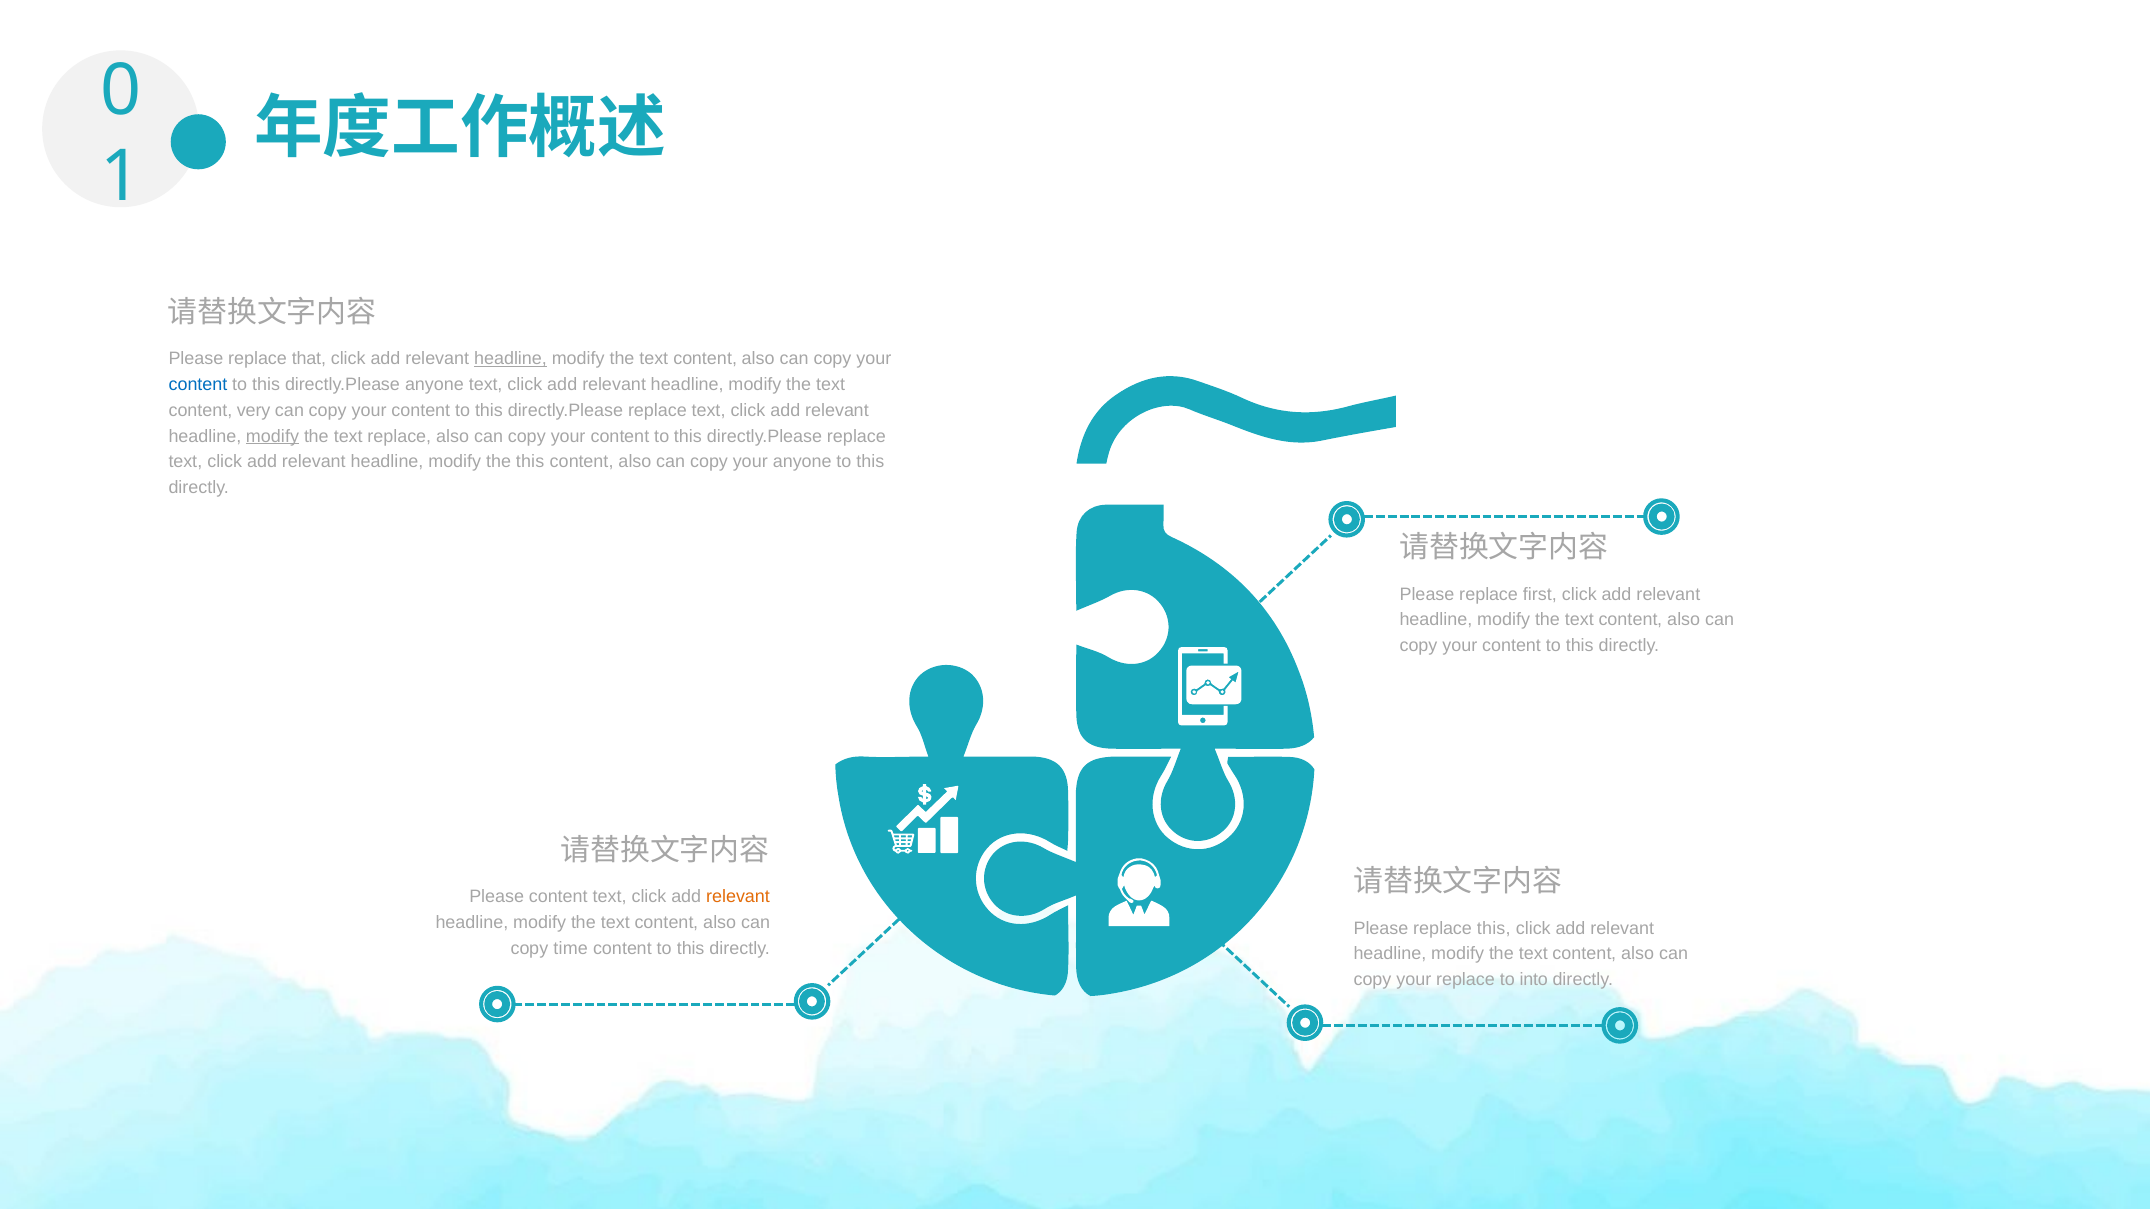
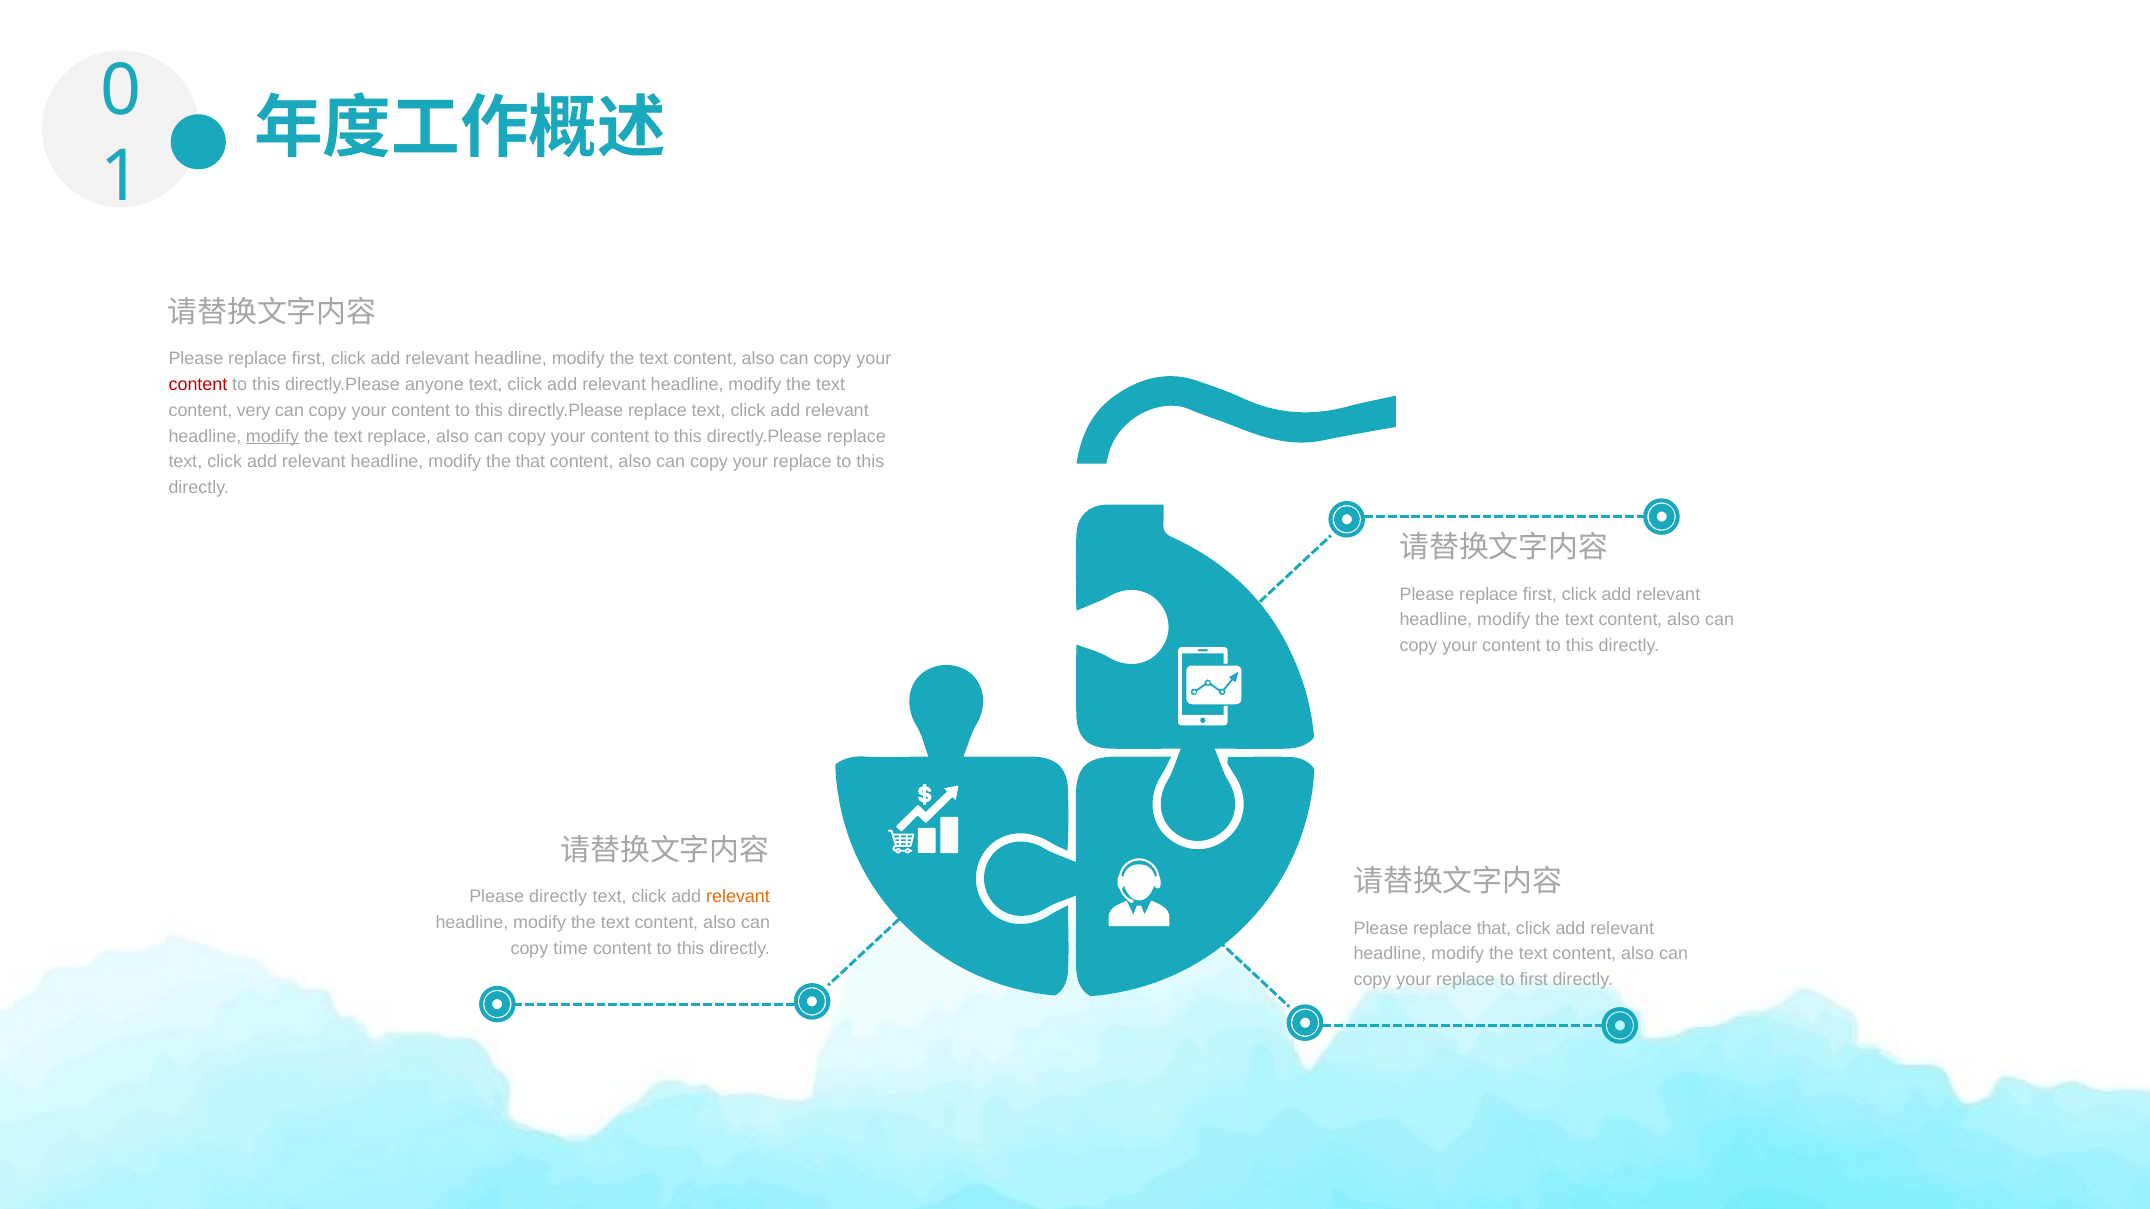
that: that -> first (309, 359)
headline underline: present -> none (510, 359)
content colour: blue -> red (198, 385)
the this: this -> that (530, 462)
anyone: anyone -> replace (802, 462)
Please content: content -> directly (558, 897)
replace this: this -> that (1494, 928)
to into: into -> first (1534, 980)
